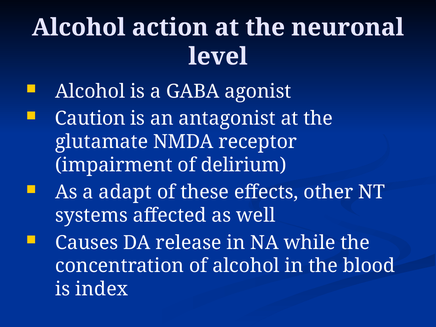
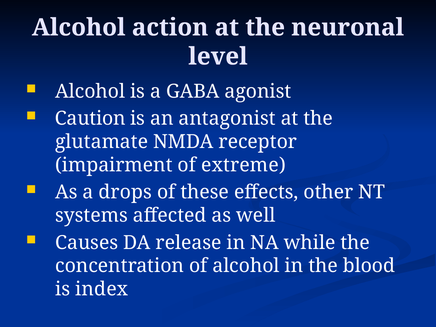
delirium: delirium -> extreme (243, 165)
adapt: adapt -> drops (125, 192)
